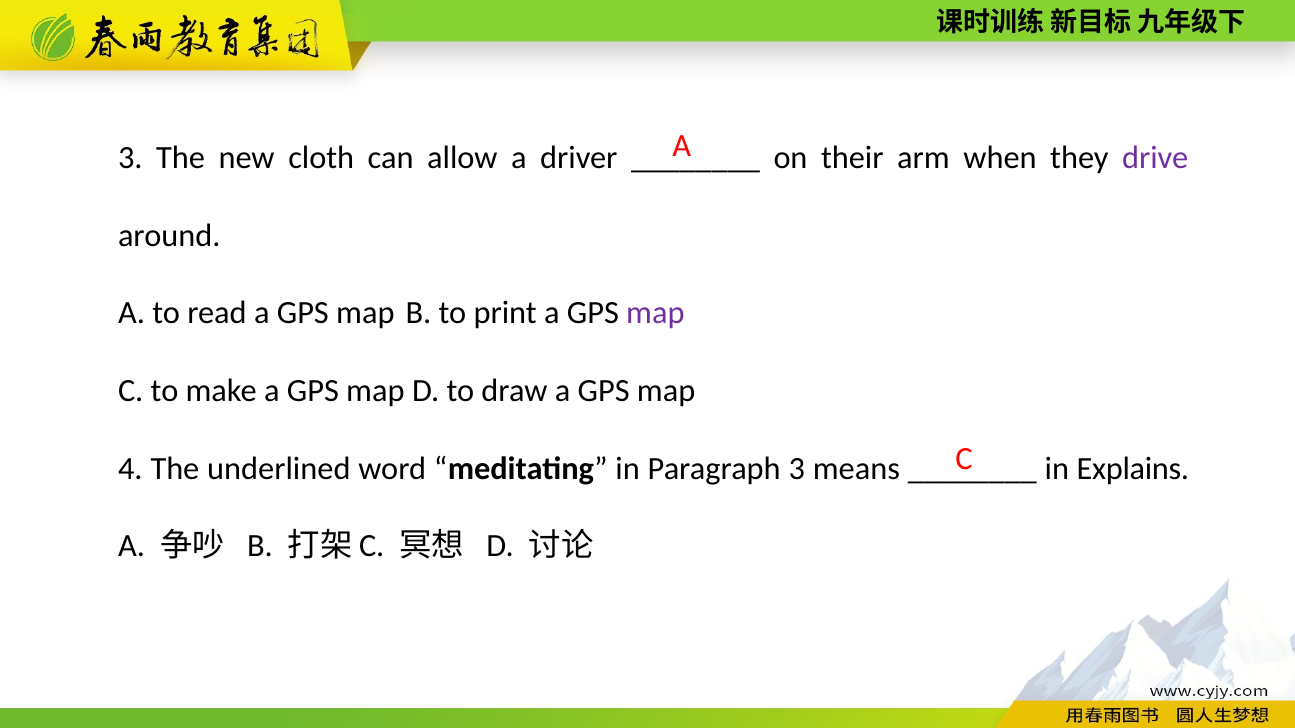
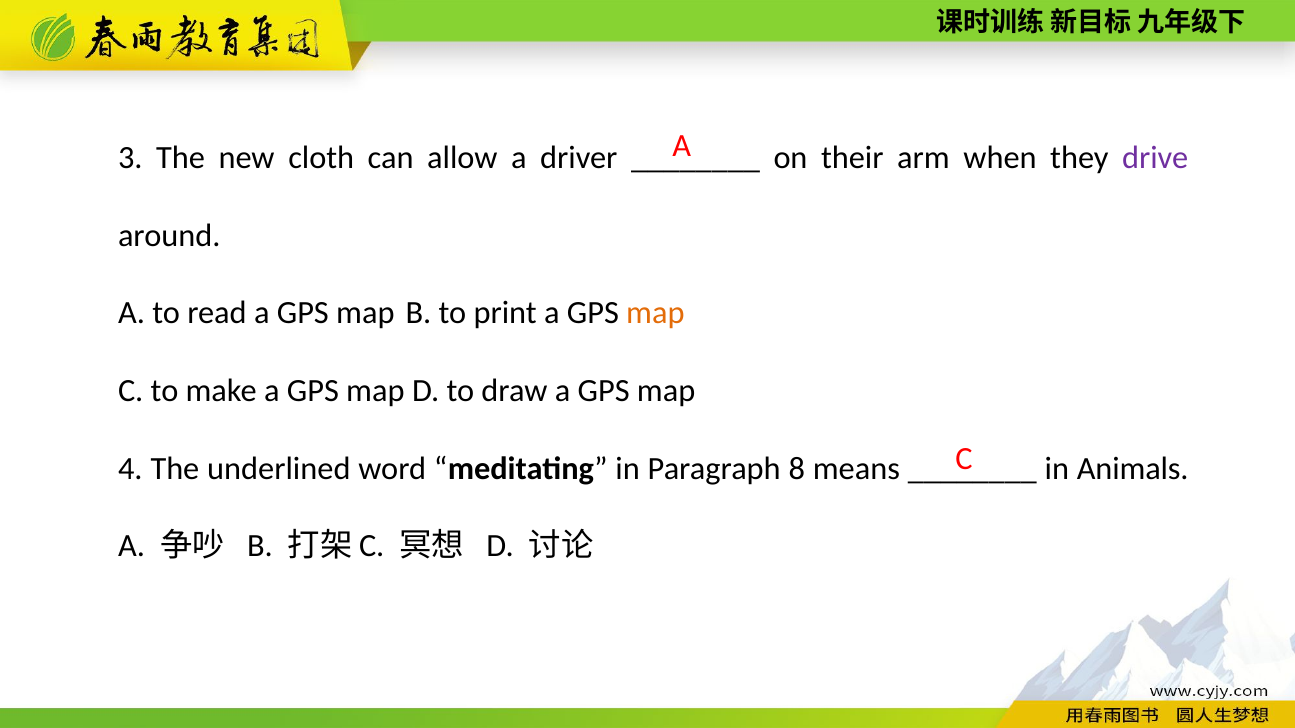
map colour: purple -> orange (655, 313)
Paragraph 3: 3 -> 8 (797, 469)
Explains: Explains -> Animals (1133, 469)
